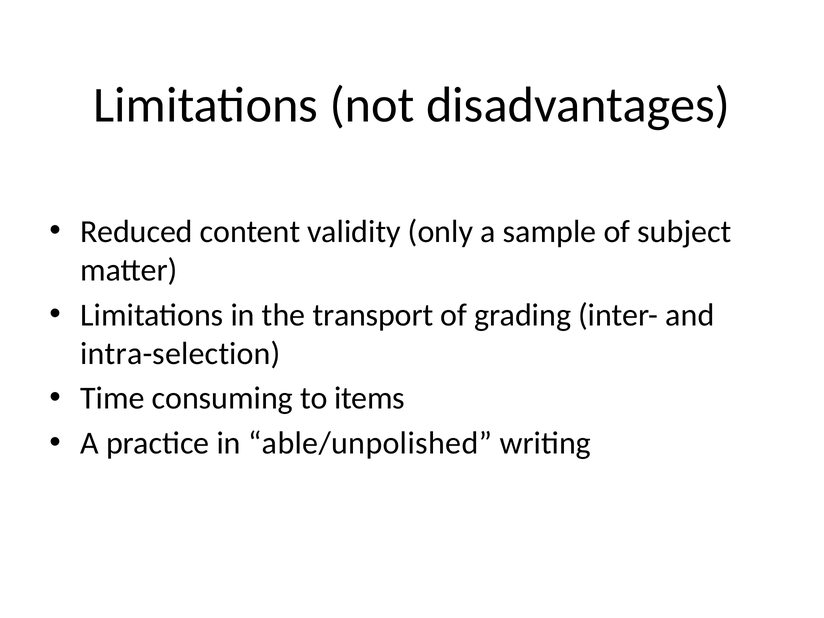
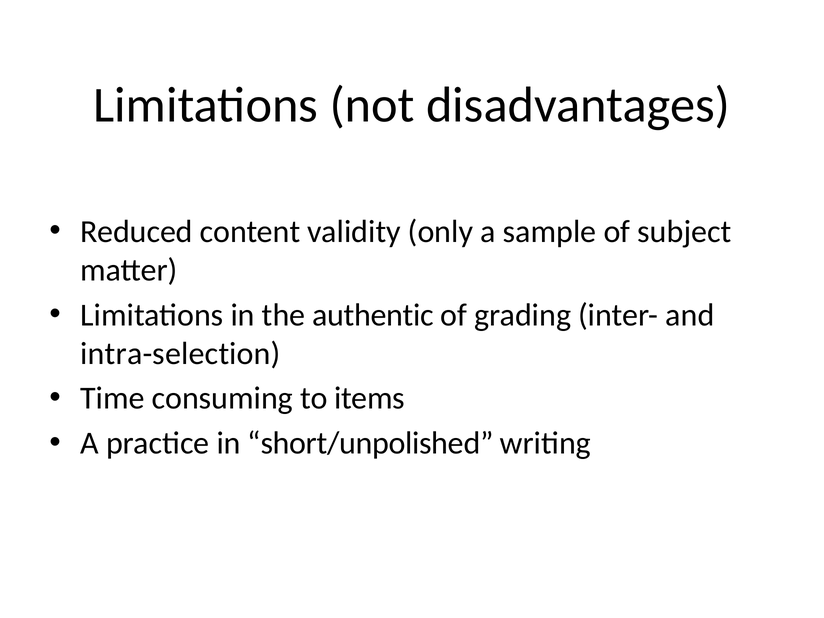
transport: transport -> authentic (373, 315)
able/unpolished: able/unpolished -> short/unpolished (370, 443)
